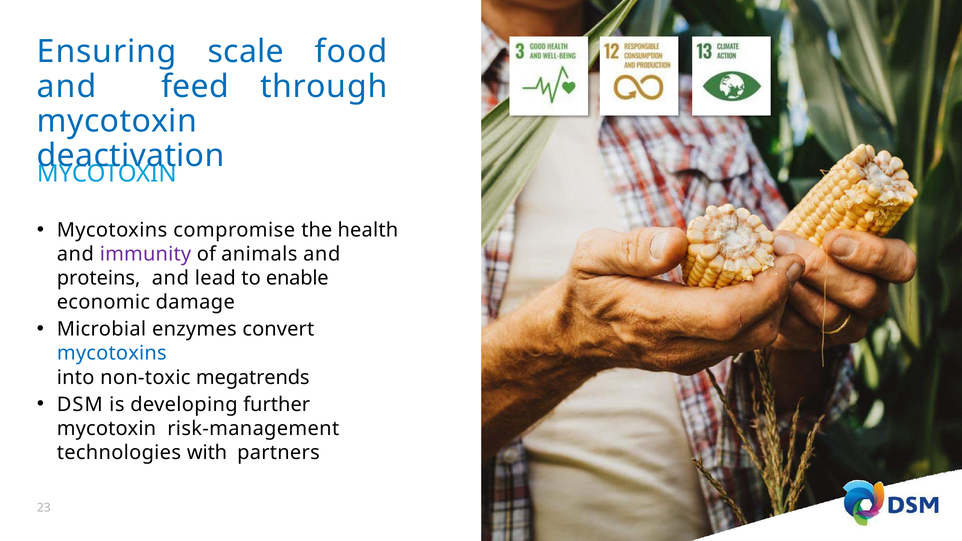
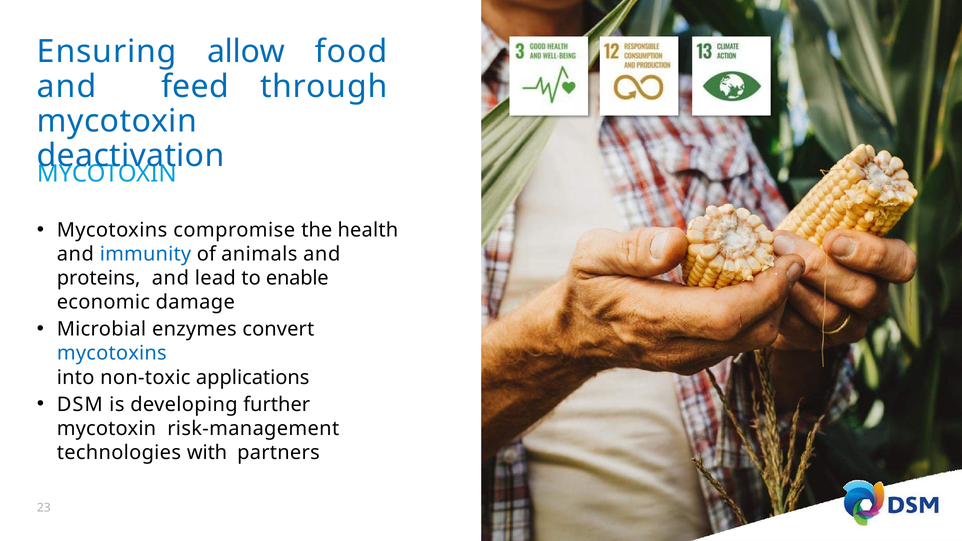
scale: scale -> allow (246, 52)
immunity colour: purple -> blue (146, 254)
megatrends: megatrends -> applications (253, 377)
